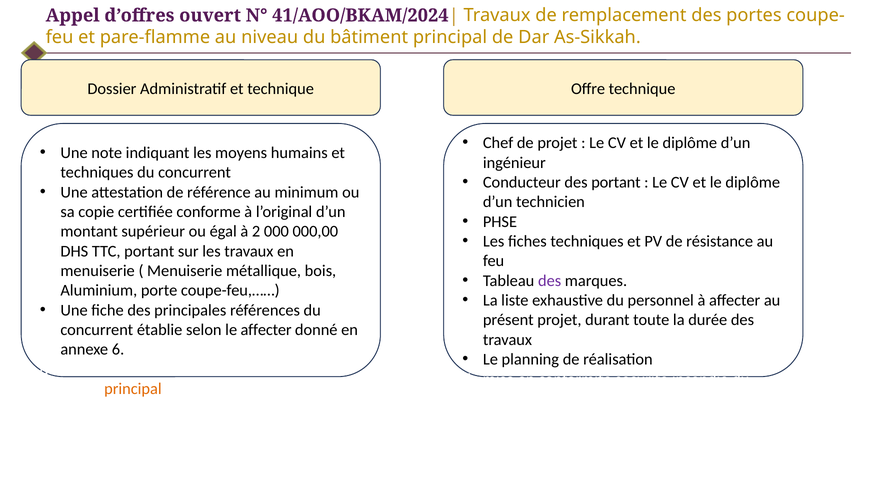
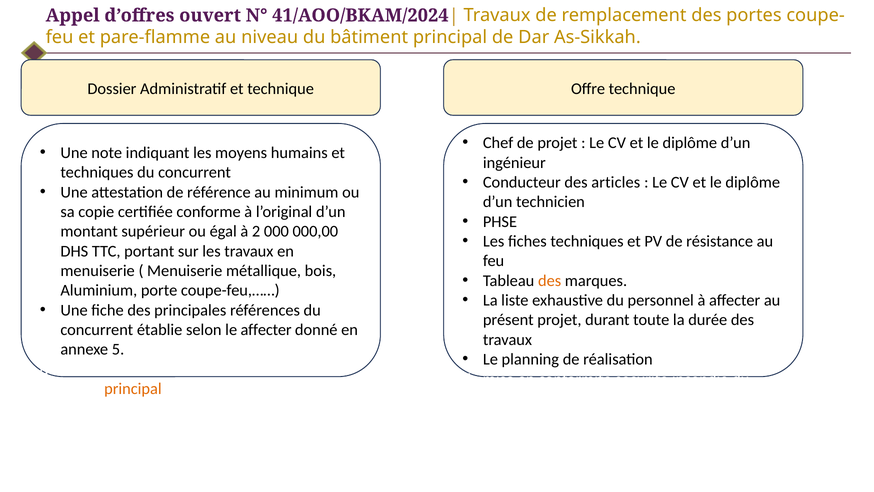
des portant: portant -> articles (616, 182)
des colour: purple -> orange (550, 280)
6: 6 -> 5 (118, 349)
